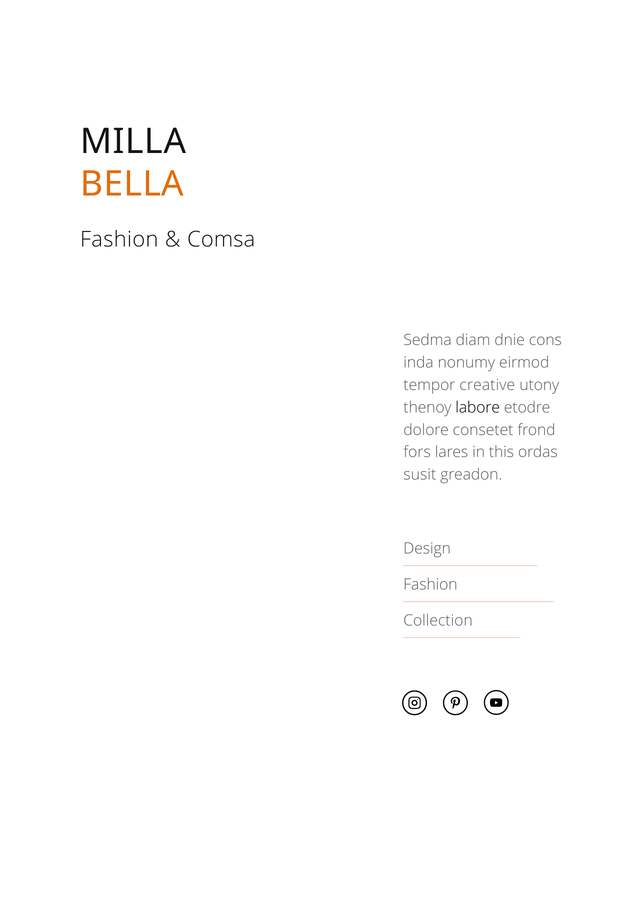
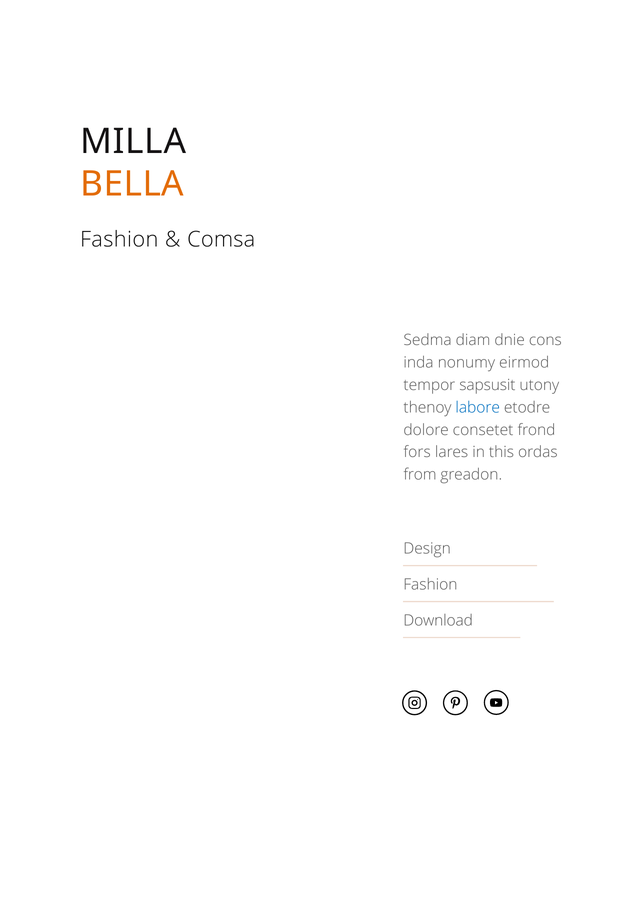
creative: creative -> sapsusit (487, 385)
labore colour: black -> blue (478, 407)
susit: susit -> from (420, 475)
Collection: Collection -> Download (438, 620)
